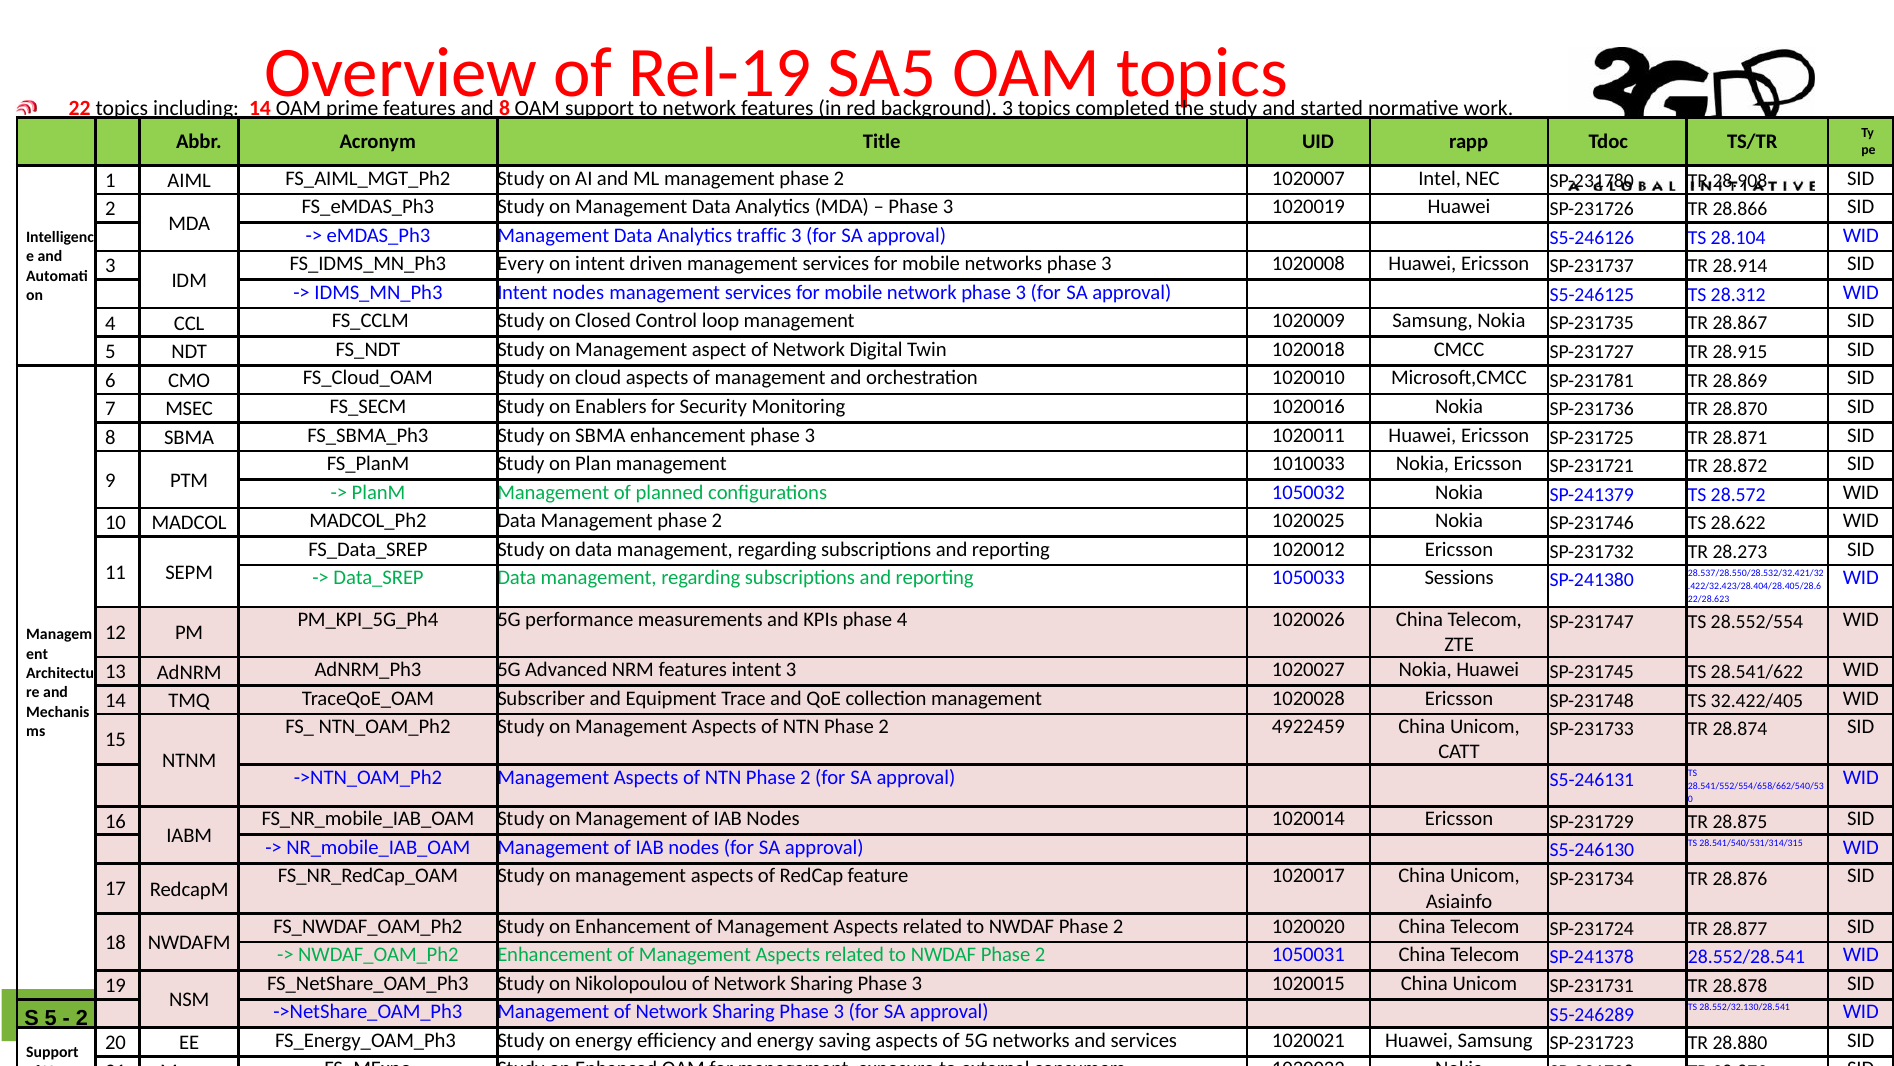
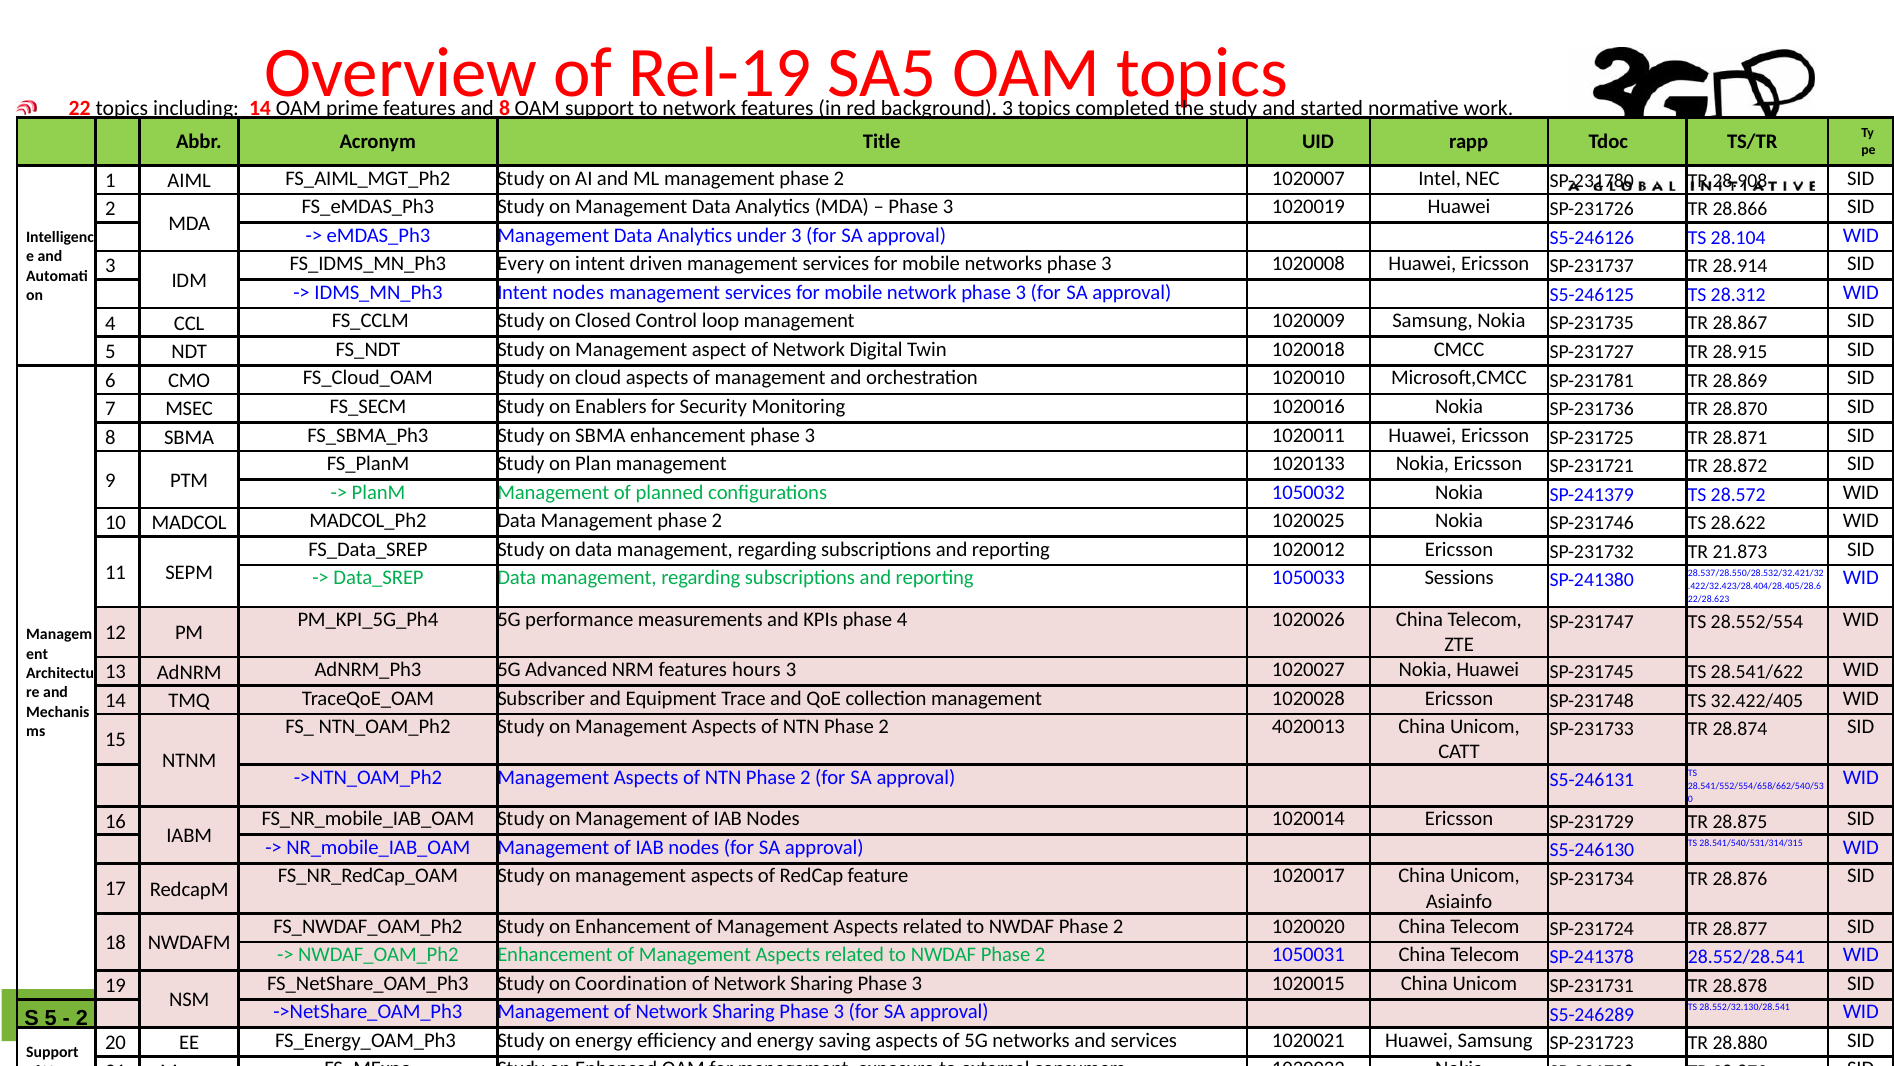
traffic: traffic -> under (762, 235)
1010033: 1010033 -> 1020133 (1308, 463)
28.273: 28.273 -> 21.873 (1740, 551)
features intent: intent -> hours (756, 670)
4922459: 4922459 -> 4020013 (1308, 727)
Nikolopoulou: Nikolopoulou -> Coordination (631, 983)
